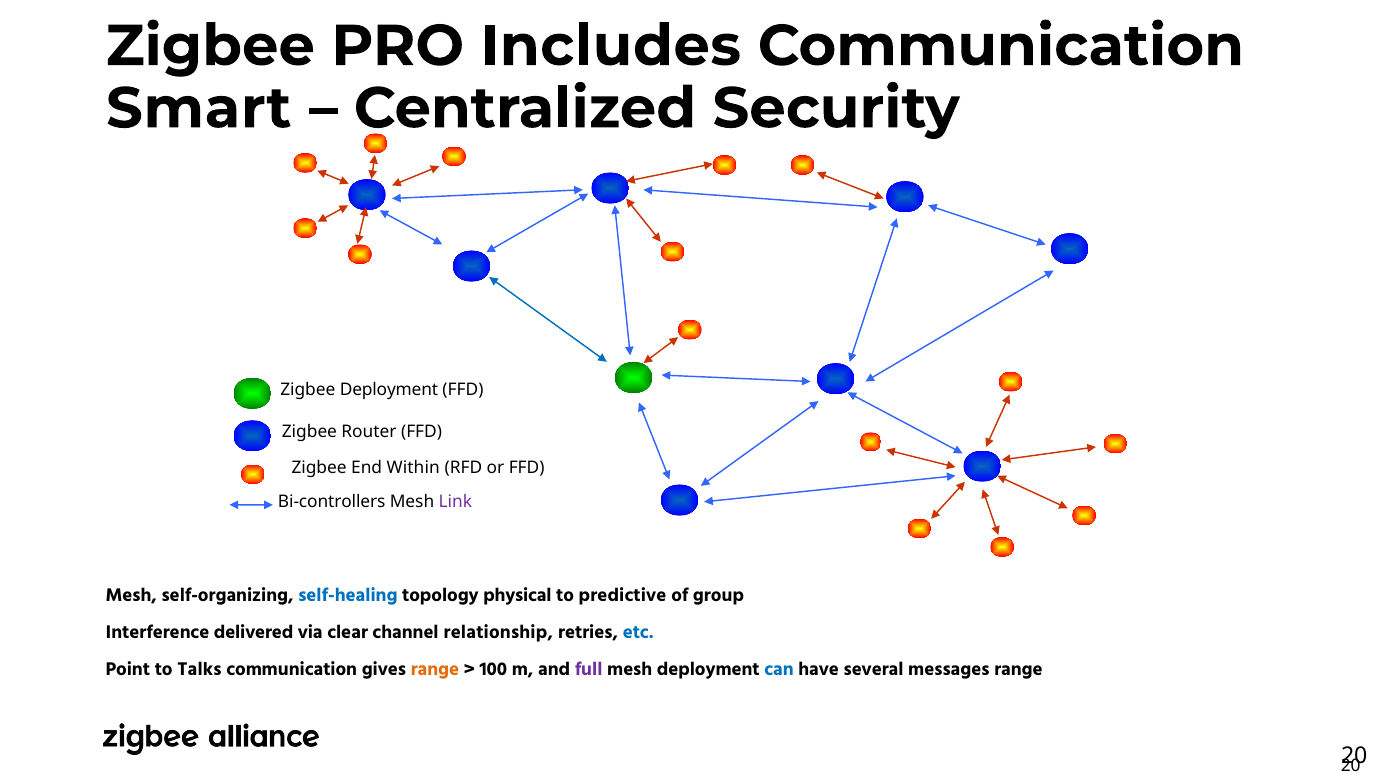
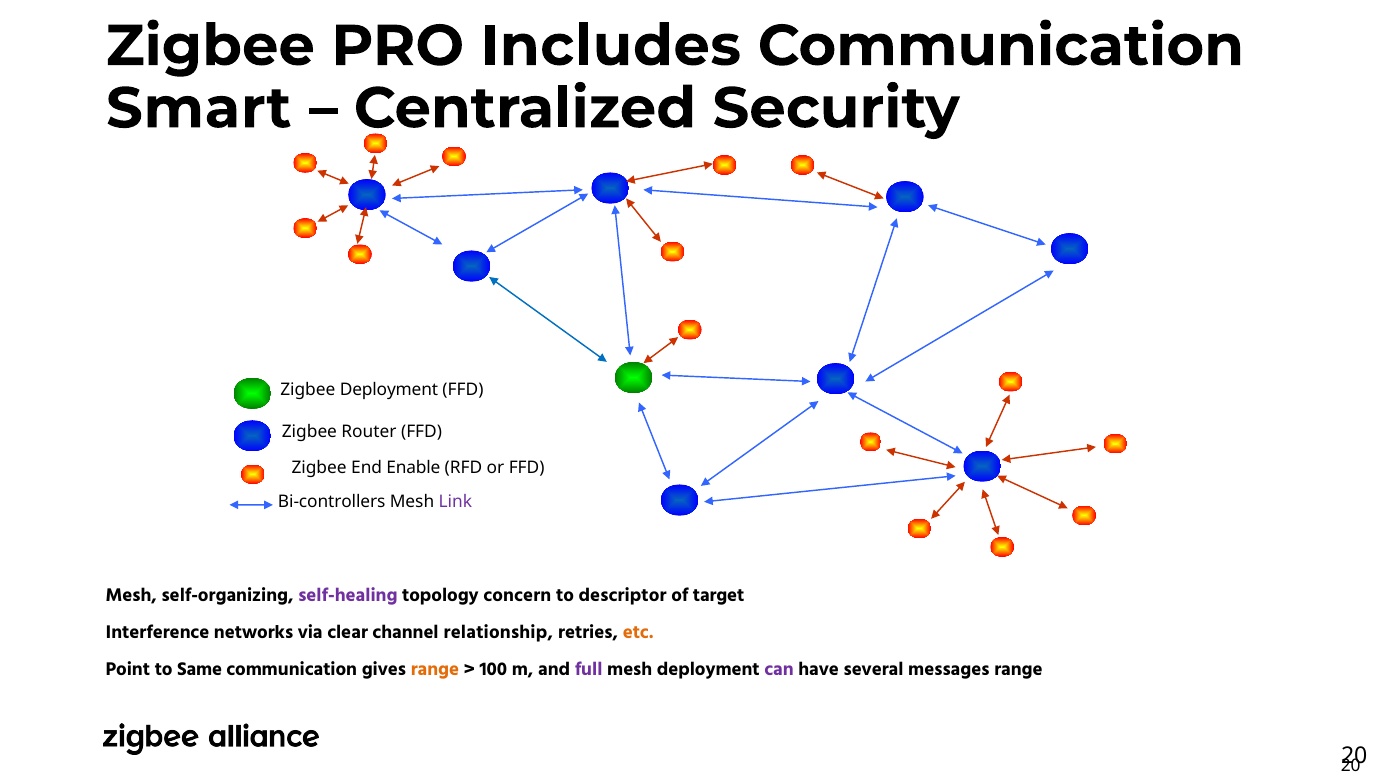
Within: Within -> Enable (413, 468)
self-healing colour: blue -> purple (348, 596)
physical: physical -> concern (517, 596)
predictive: predictive -> descriptor (623, 596)
group: group -> target (719, 596)
delivered: delivered -> networks (254, 633)
etc colour: blue -> orange (638, 633)
Talks: Talks -> Same (200, 670)
can colour: blue -> purple (779, 670)
